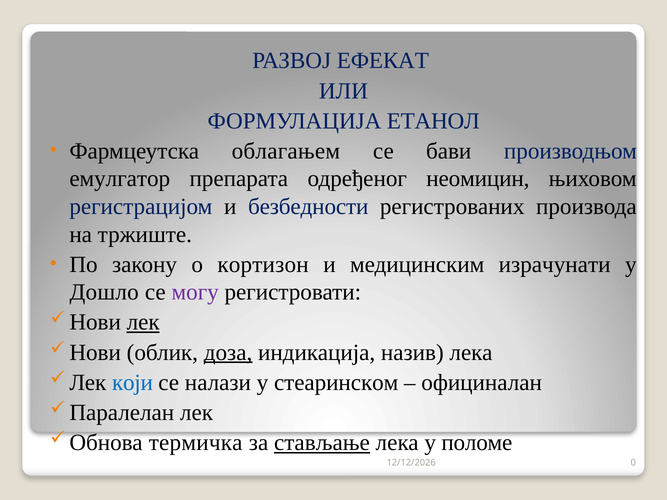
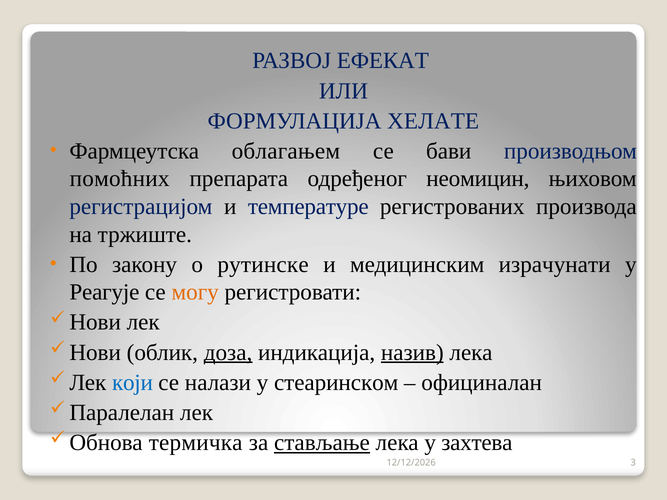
ЕТАНОЛ: ЕТАНОЛ -> ХЕЛАТЕ (433, 121)
емулгатор: емулгатор -> помоћних (120, 179)
безбедности: безбедности -> температуре (308, 207)
кортизон: кортизон -> рутинске (263, 265)
Дошло: Дошло -> Реагује (104, 292)
могу colour: purple -> orange (195, 292)
лек underline: present -> none (143, 322)
назив underline: none -> present (412, 353)
поломе: поломе -> захтева (477, 443)
0: 0 -> 3 (633, 463)
